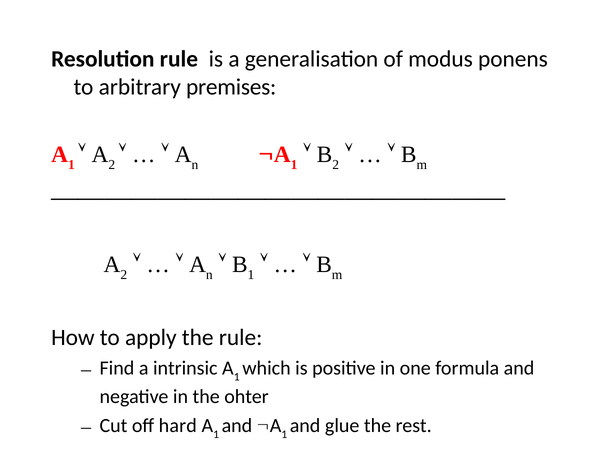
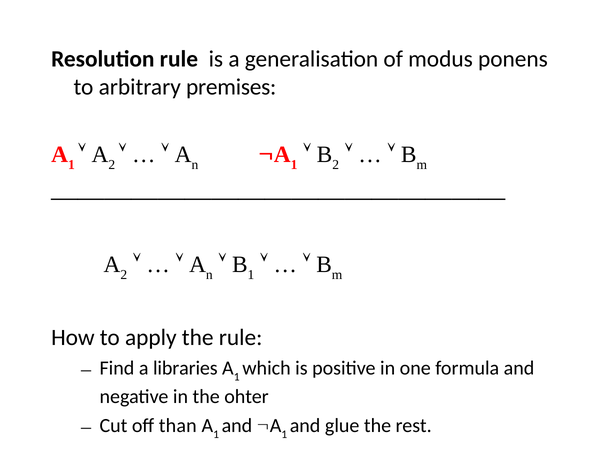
intrinsic: intrinsic -> libraries (185, 368)
hard: hard -> than (178, 425)
